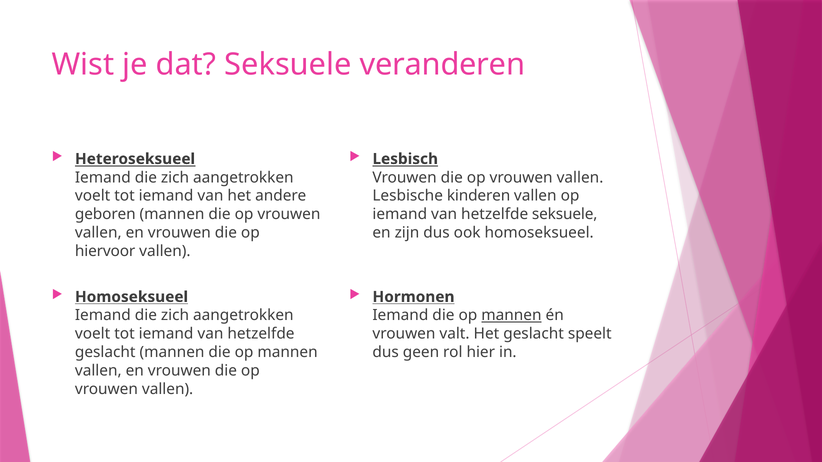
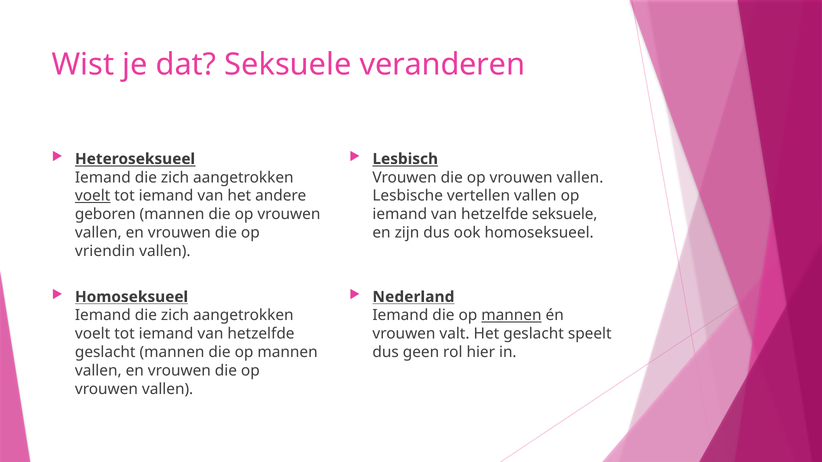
voelt underline: none -> present (93, 196)
kinderen: kinderen -> vertellen (479, 196)
hiervoor: hiervoor -> vriendin (105, 252)
Hormonen: Hormonen -> Nederland (413, 297)
